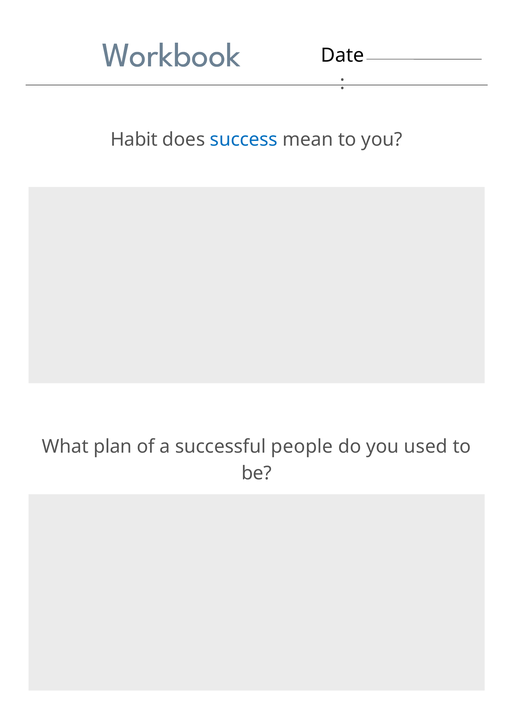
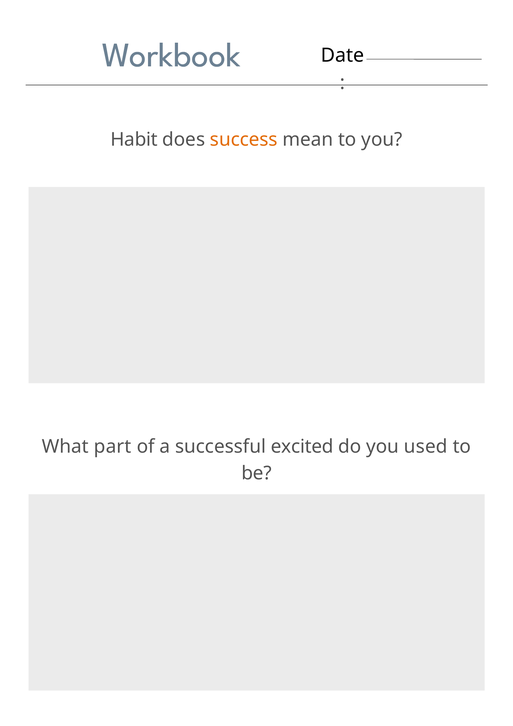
success colour: blue -> orange (244, 140)
plan: plan -> part (113, 447)
people: people -> excited (302, 447)
